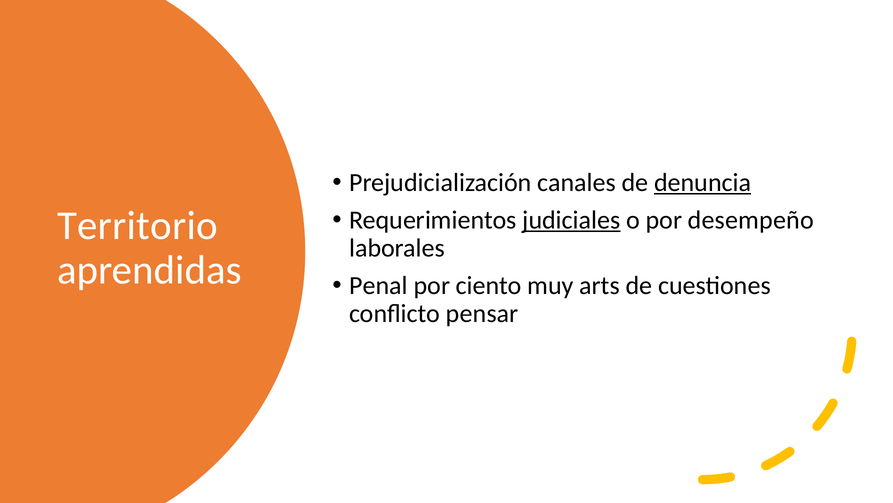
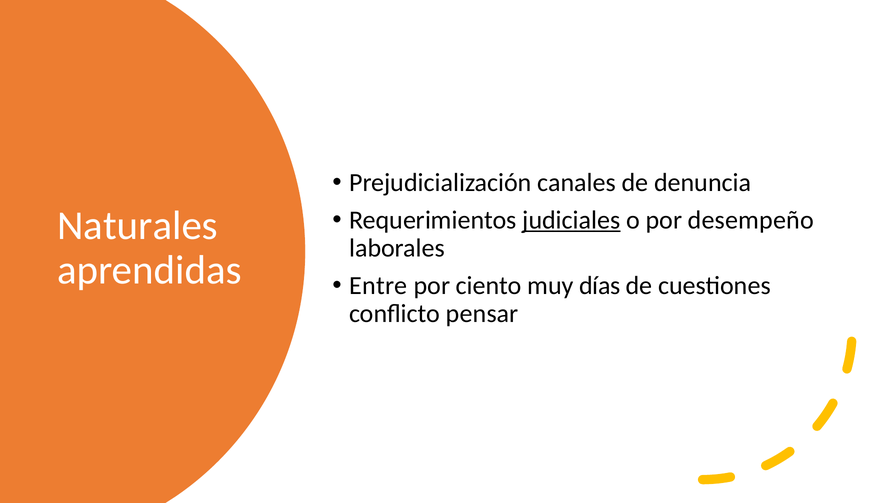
denuncia underline: present -> none (703, 182)
Territorio: Territorio -> Naturales (137, 225)
Penal: Penal -> Entre (378, 285)
arts: arts -> días (600, 285)
